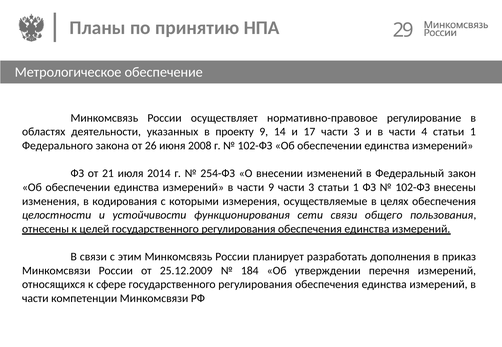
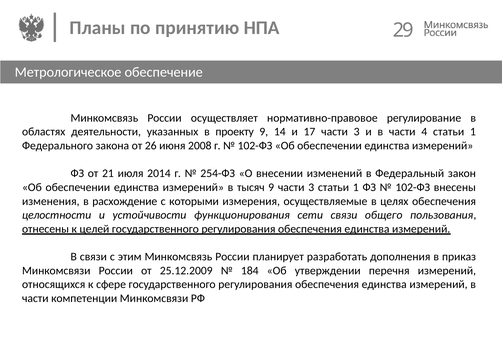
части: части -> тысяч (251, 188)
кодирования: кодирования -> расхождение (125, 202)
